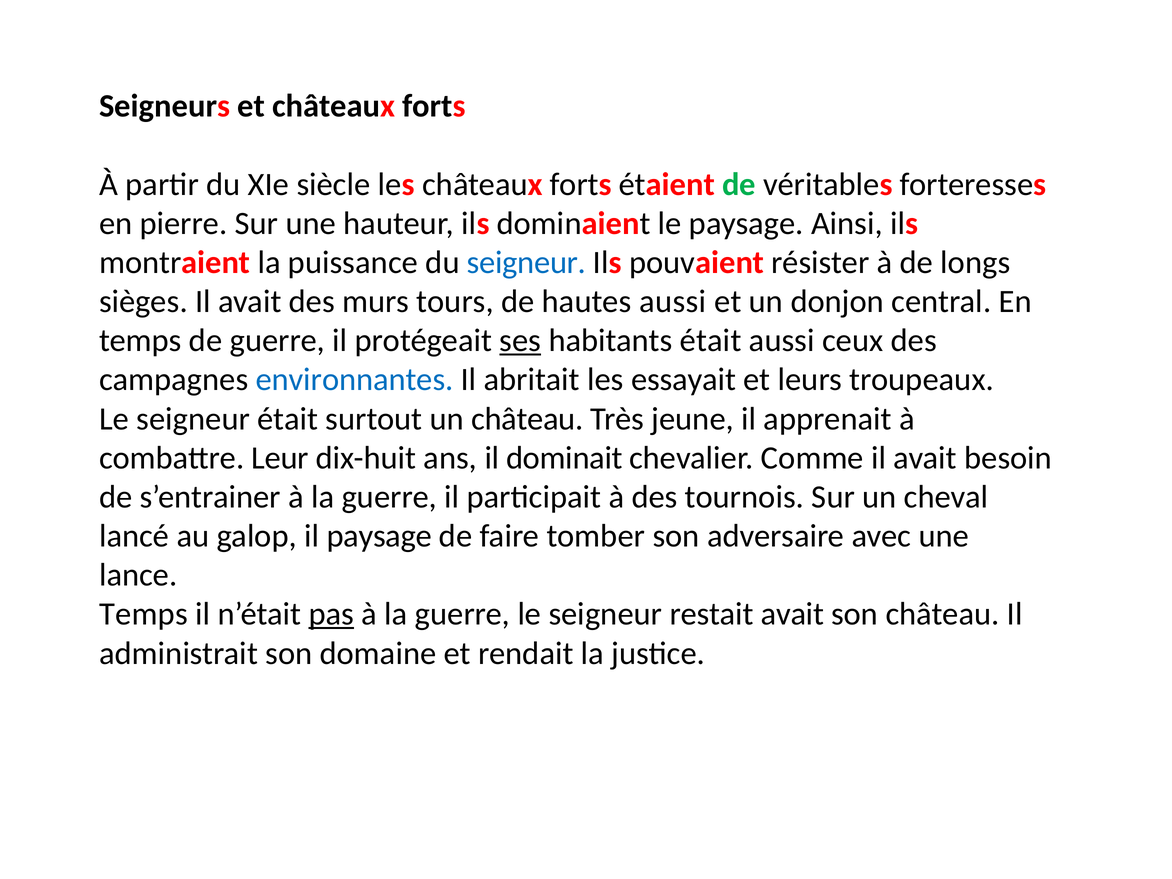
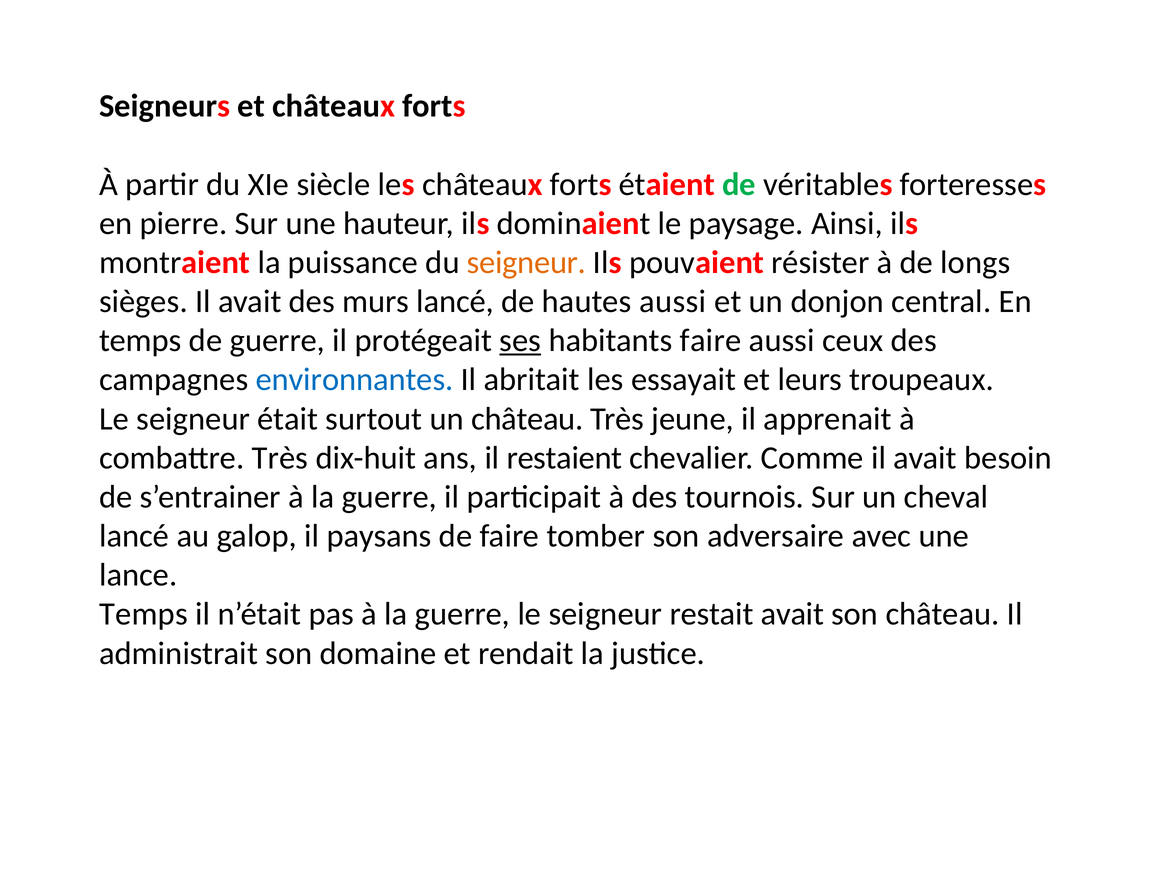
seigneur colour: blue -> orange (526, 262)
murs tours: tours -> lancé (455, 302)
habitants était: était -> faire (711, 341)
combattre Leur: Leur -> Très (280, 458)
dominait: dominait -> restaient (564, 458)
il paysage: paysage -> paysans (379, 536)
pas underline: present -> none (331, 614)
